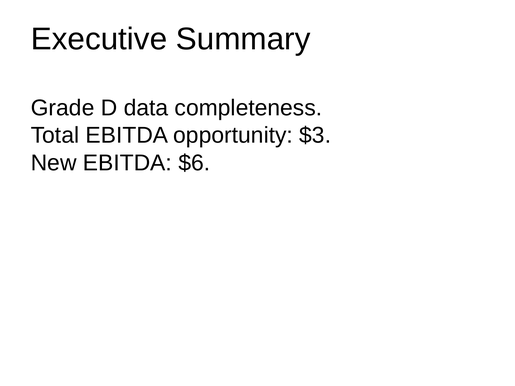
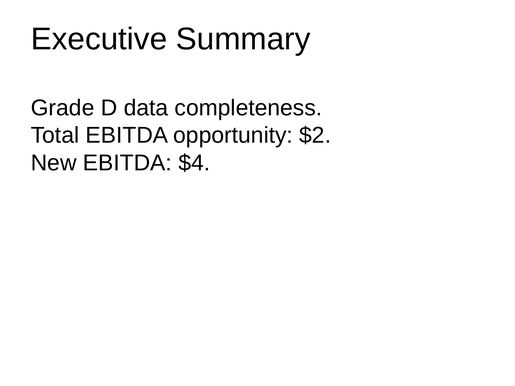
$3: $3 -> $2 (315, 135)
$6: $6 -> $4 (194, 163)
